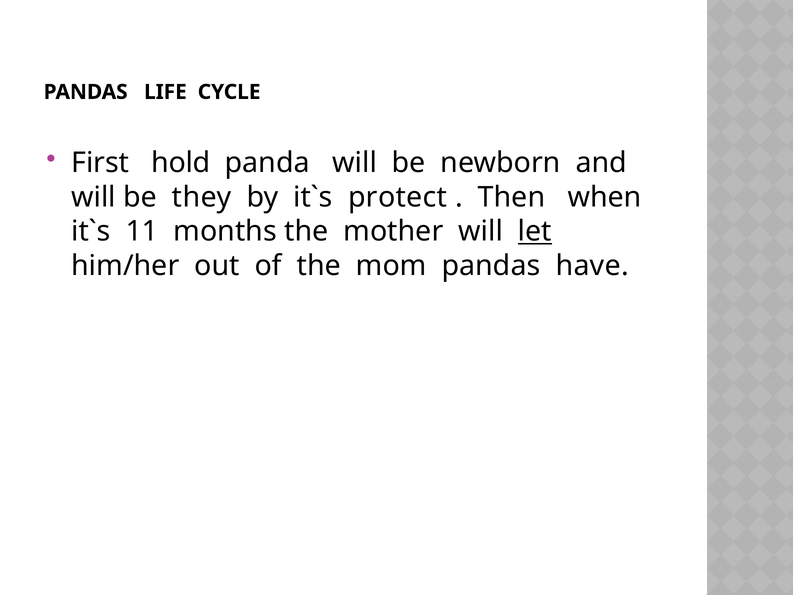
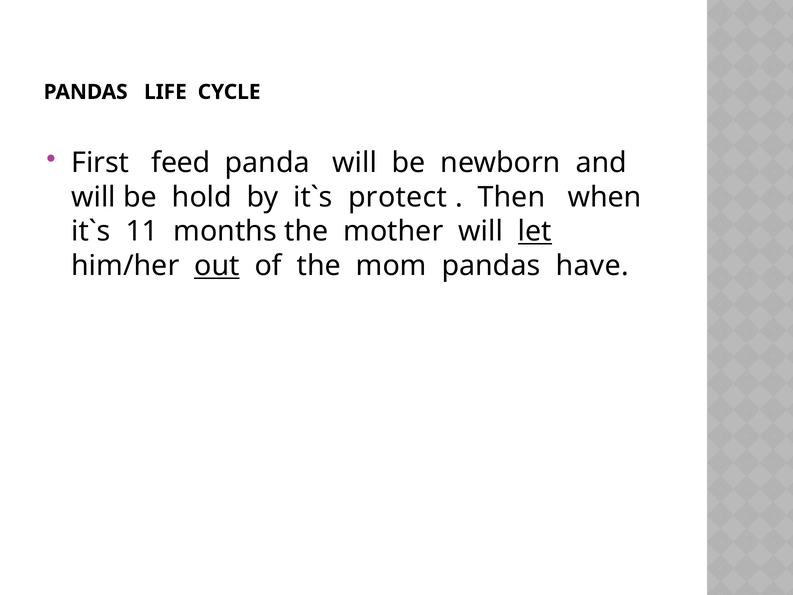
hold: hold -> feed (181, 163)
they: they -> hold (202, 197)
out underline: none -> present (217, 266)
